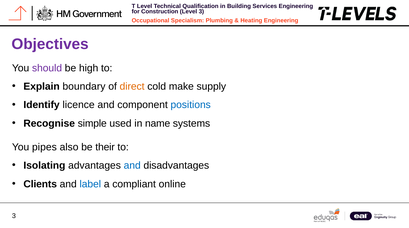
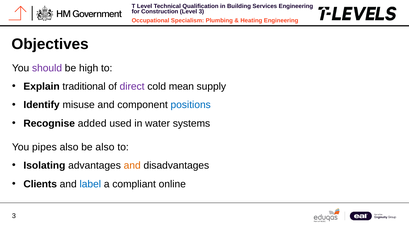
Objectives colour: purple -> black (50, 44)
boundary: boundary -> traditional (84, 87)
direct colour: orange -> purple (132, 87)
make: make -> mean (181, 87)
licence: licence -> misuse (79, 105)
simple: simple -> added (92, 124)
name: name -> water (158, 124)
be their: their -> also (105, 147)
and colour: blue -> orange (132, 166)
